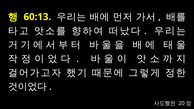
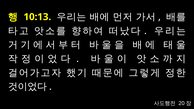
60:13: 60:13 -> 10:13 (37, 17)
